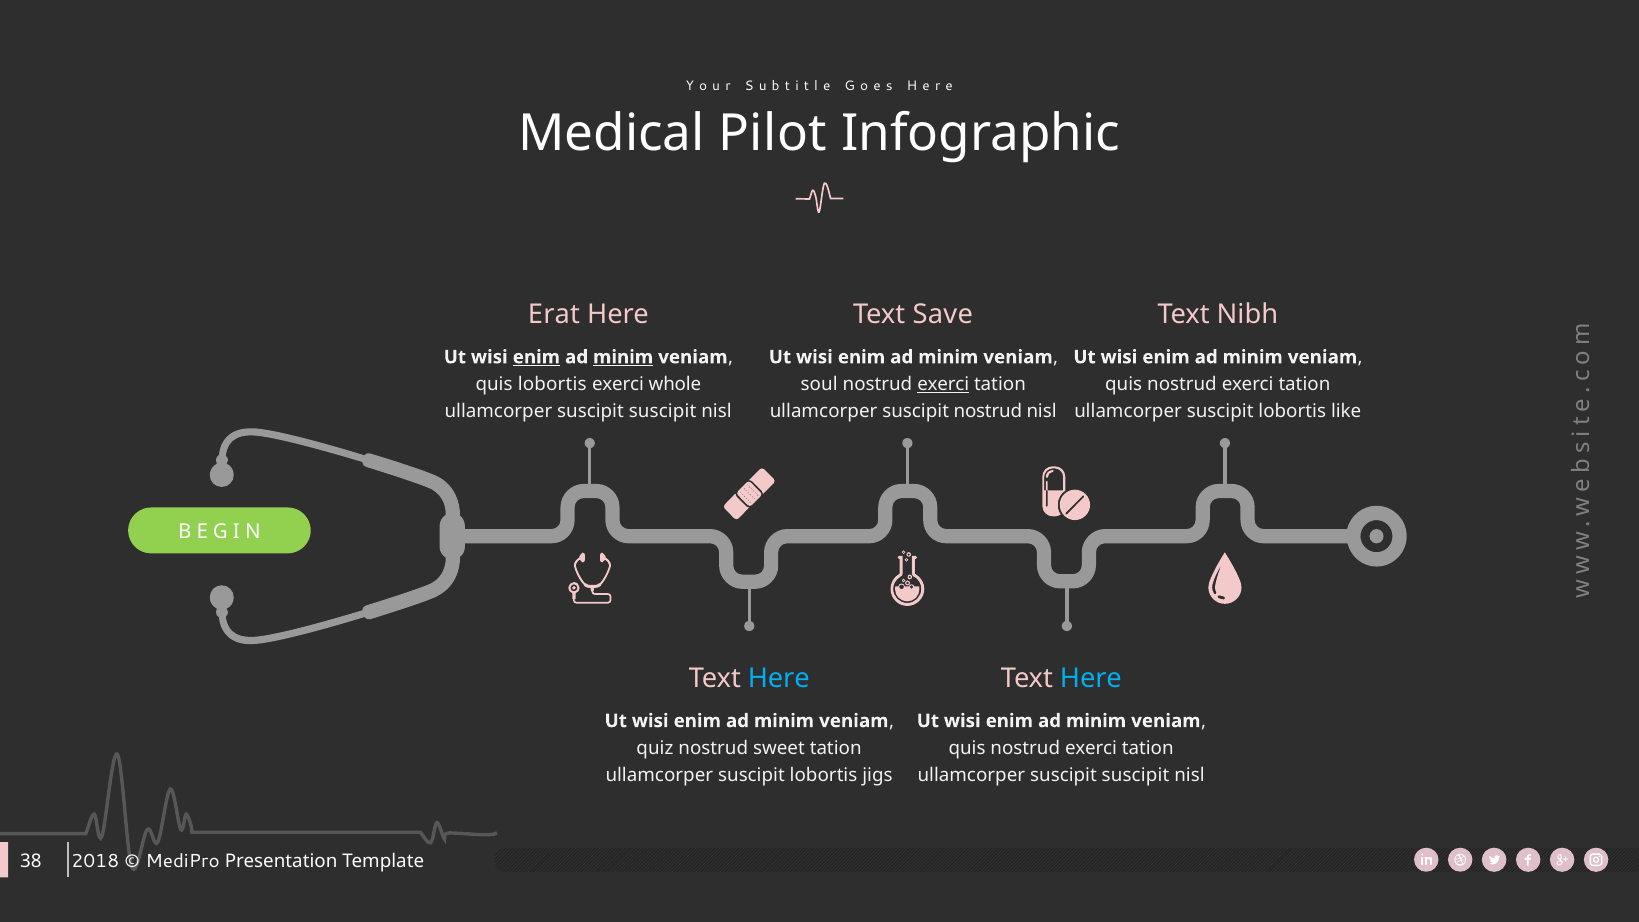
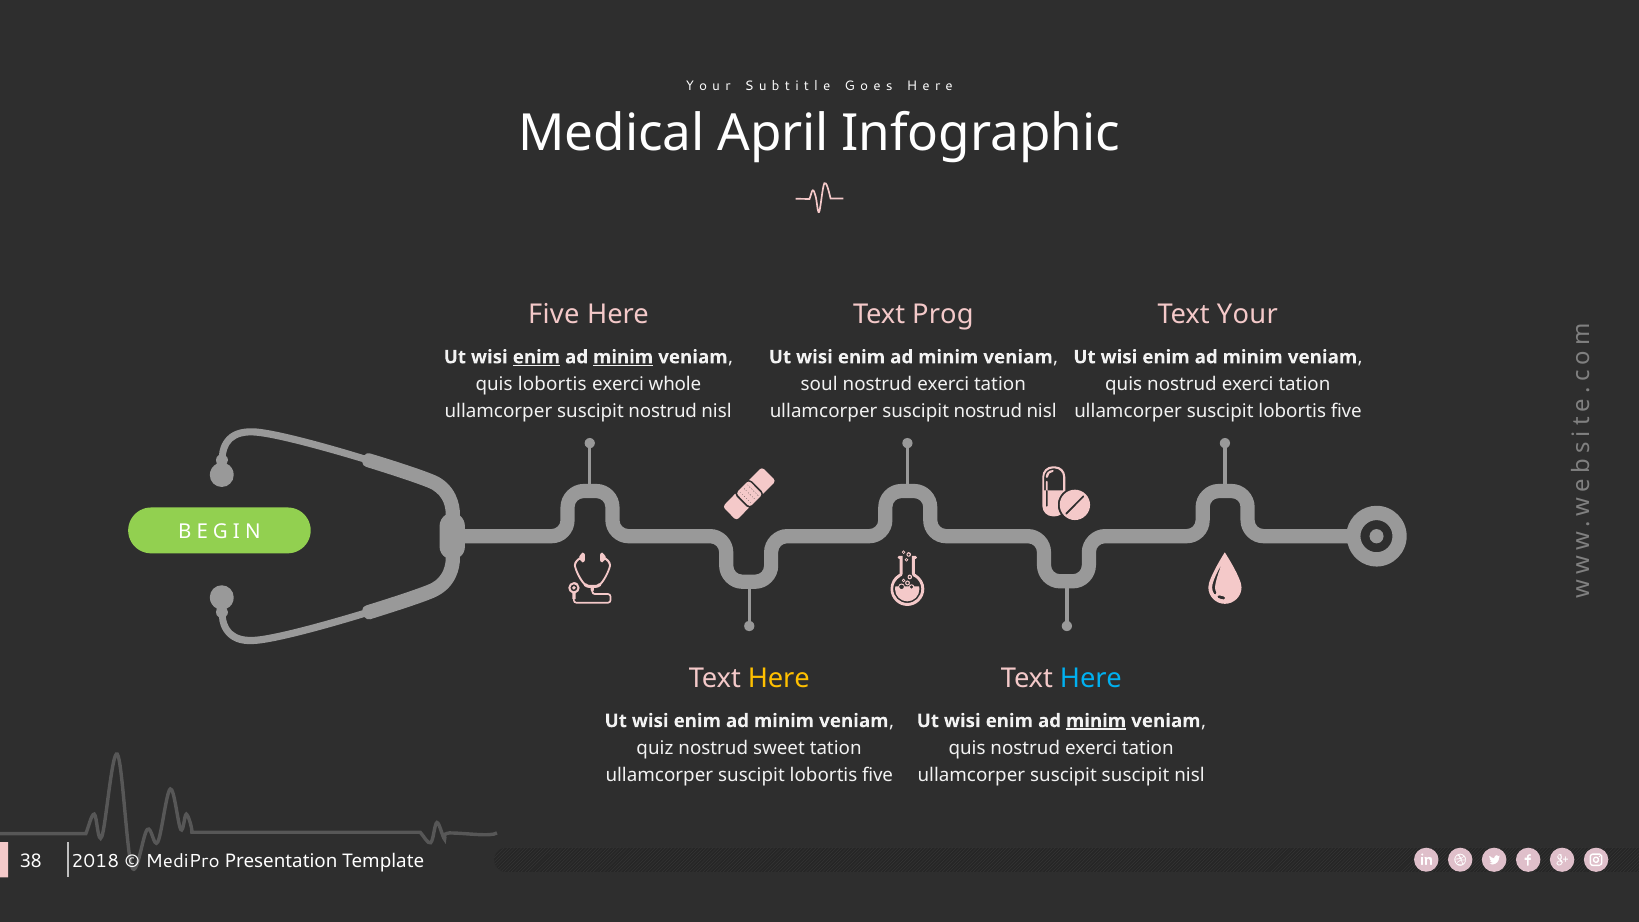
Pilot: Pilot -> April (773, 133)
Erat: Erat -> Five (554, 314)
Save: Save -> Prog (943, 314)
Nibh: Nibh -> Your (1247, 314)
exerci underline: present -> none (943, 384)
suscipit: suscipit -> nostrud (663, 411)
like: like -> five (1346, 411)
Here colour: light blue -> yellow (779, 678)
minim underline: none -> present (1096, 721)
jigs: jigs -> five (878, 775)
